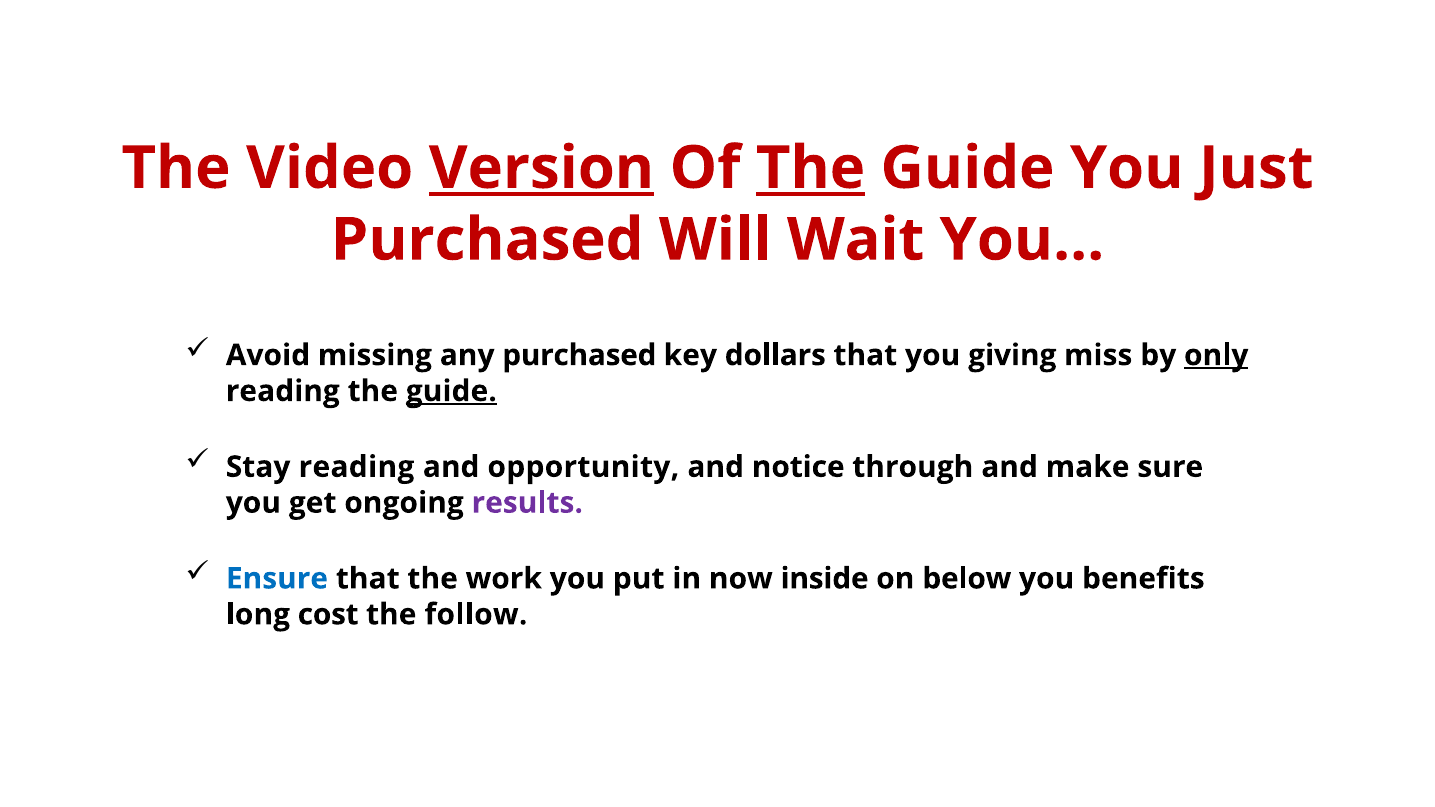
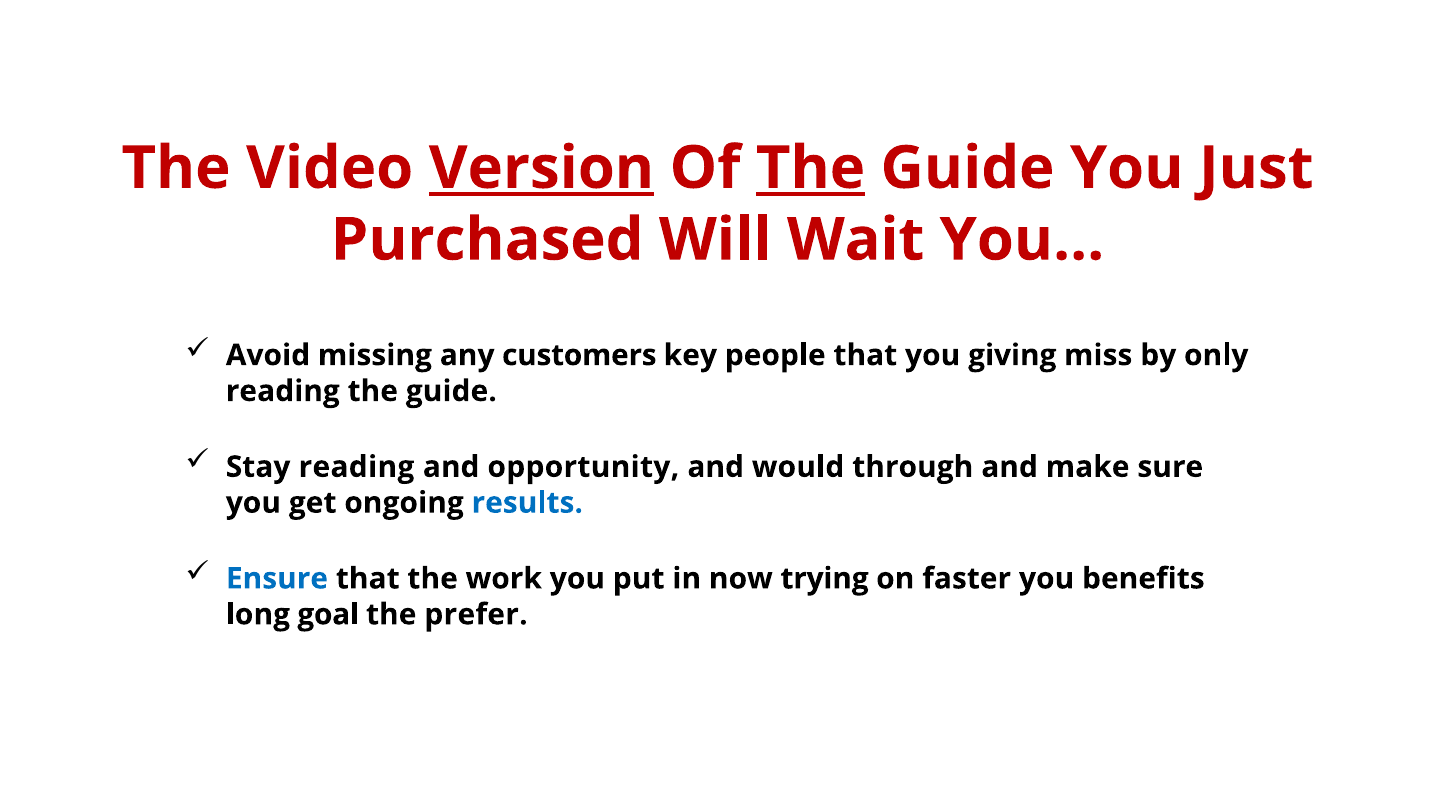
any purchased: purchased -> customers (579, 355)
dollars: dollars -> people (775, 355)
only underline: present -> none (1216, 355)
guide underline: present -> none (451, 391)
notice: notice -> would (798, 467)
results colour: purple -> blue (527, 503)
inside: inside -> trying (825, 579)
below: below -> faster (967, 579)
cost: cost -> goal (328, 615)
follow: follow -> prefer (476, 615)
